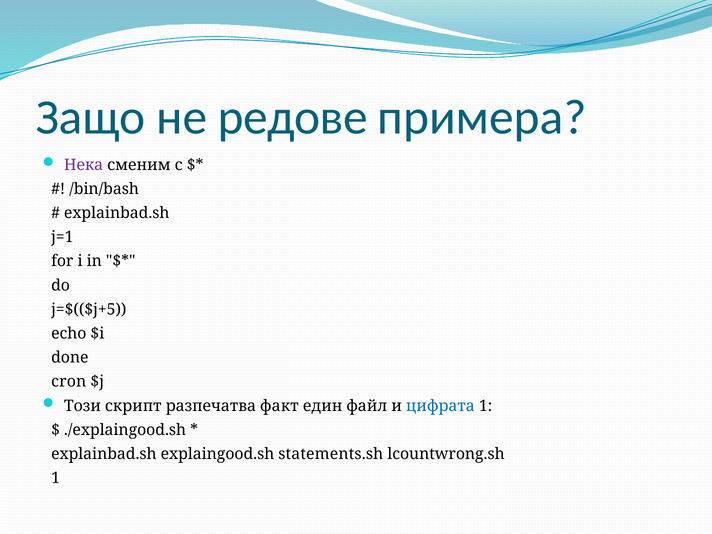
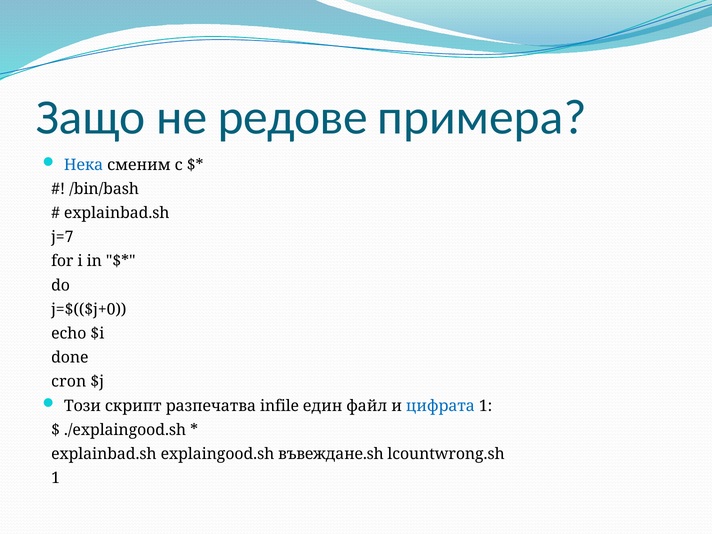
Нека colour: purple -> blue (84, 165)
j=1: j=1 -> j=7 (62, 237)
j=$(($j+5: j=$(($j+5 -> j=$(($j+0 (89, 309)
факт: факт -> infile (280, 406)
statements.sh: statements.sh -> въвеждане.sh (331, 454)
